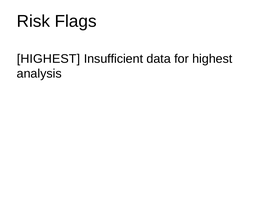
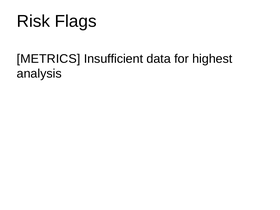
HIGHEST: HIGHEST -> METRICS (49, 59)
